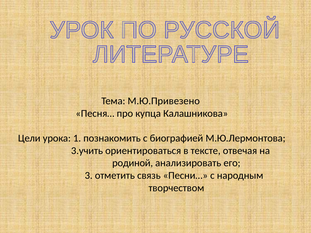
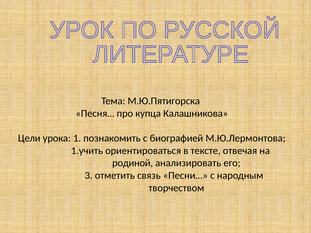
М.Ю.Привезено: М.Ю.Привезено -> М.Ю.Пятигорска (164, 101)
3.учить: 3.учить -> 1.учить (87, 151)
